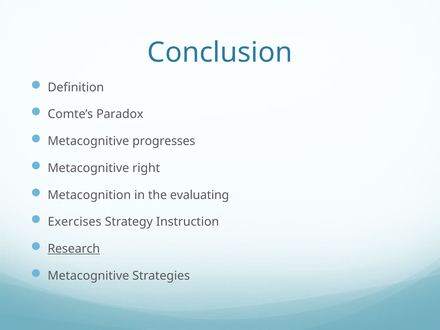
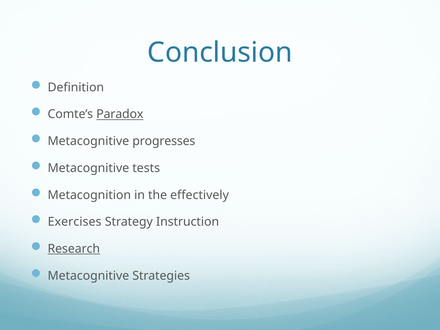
Paradox underline: none -> present (120, 114)
right: right -> tests (146, 168)
evaluating: evaluating -> effectively (200, 195)
